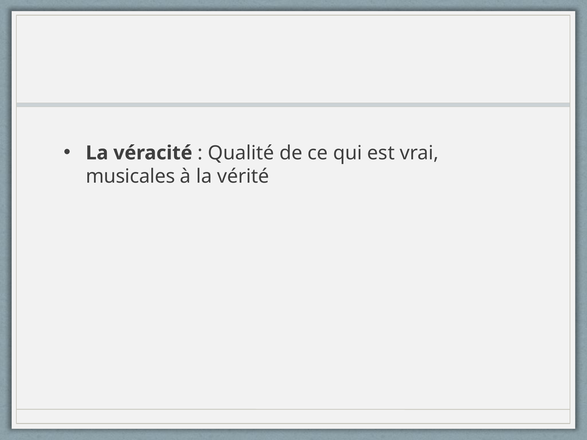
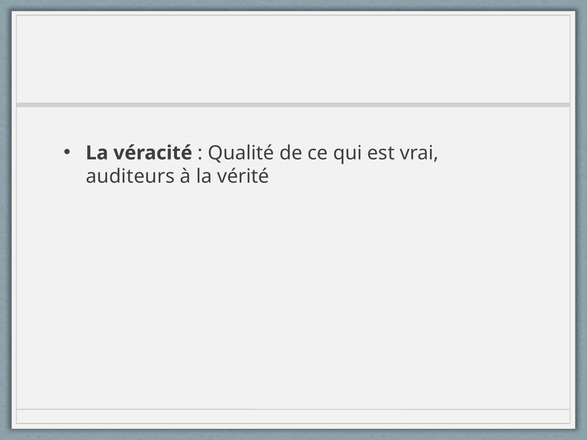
musicales: musicales -> auditeurs (130, 177)
